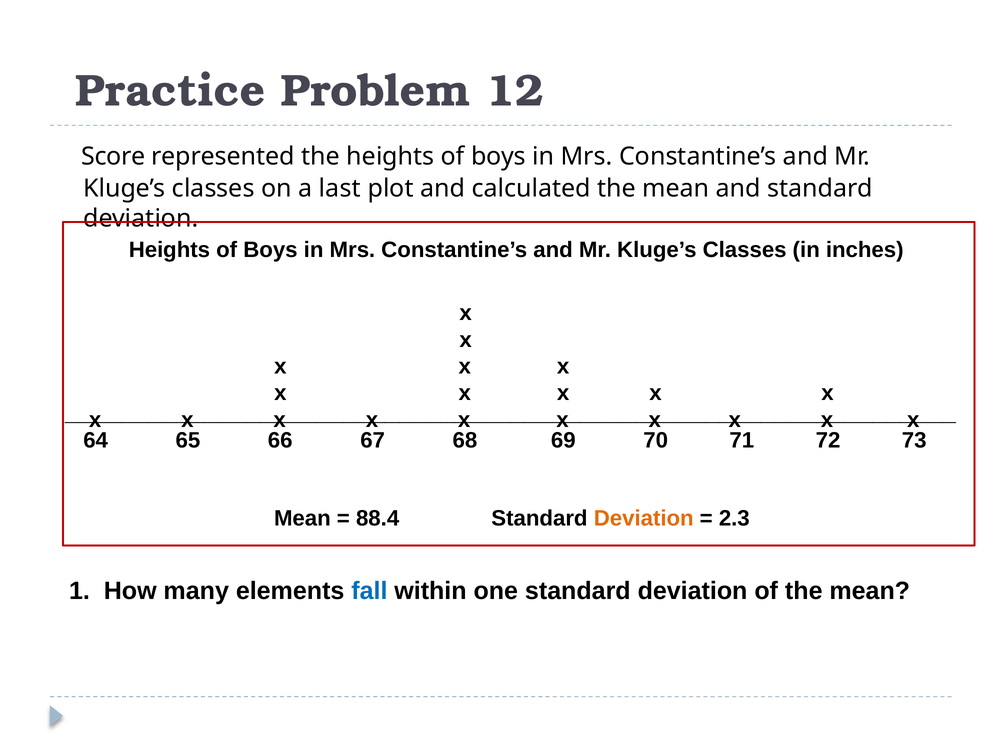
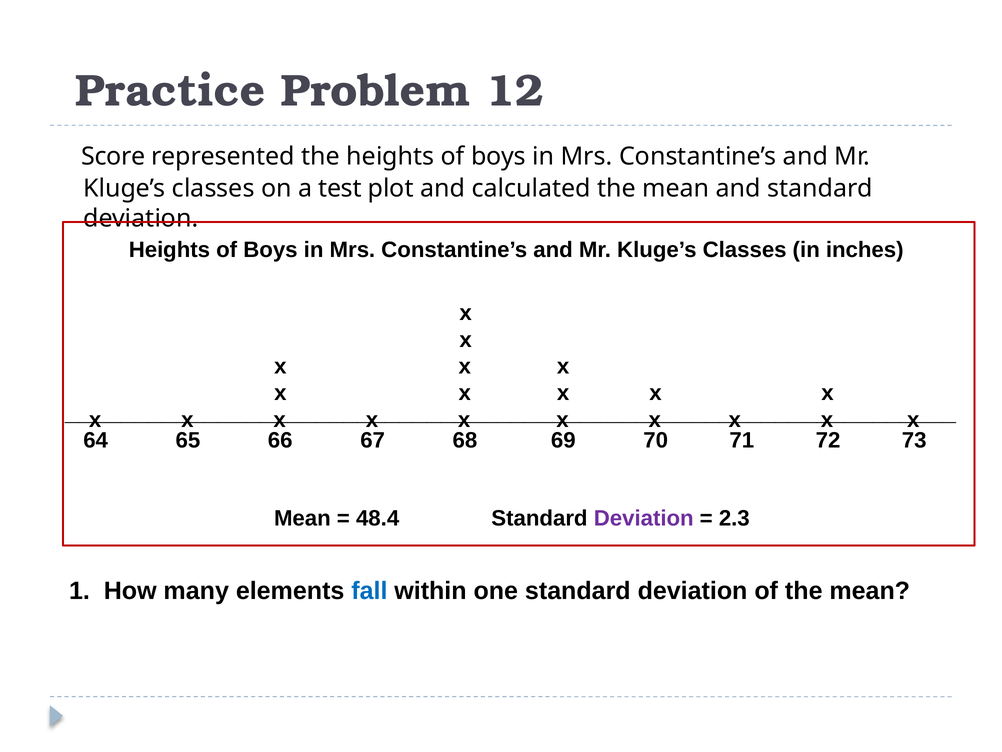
last: last -> test (340, 188)
88.4: 88.4 -> 48.4 (378, 518)
Deviation colour: orange -> purple (644, 518)
